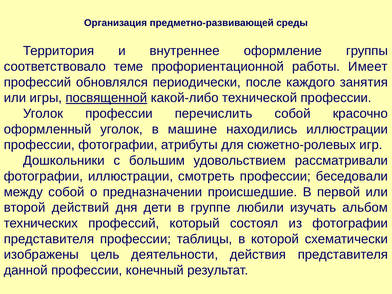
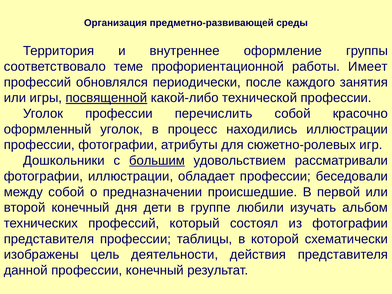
машине: машине -> процесс (193, 129)
большим underline: none -> present (157, 161)
смотреть: смотреть -> обладает (207, 176)
второй действий: действий -> конечный (81, 208)
